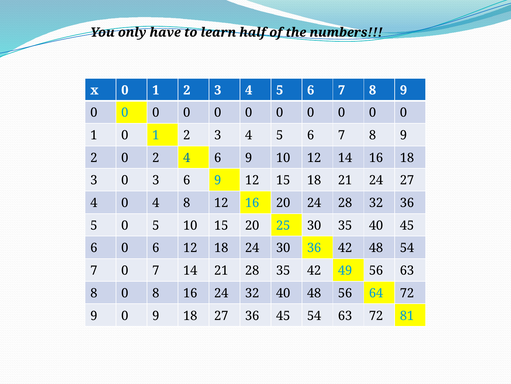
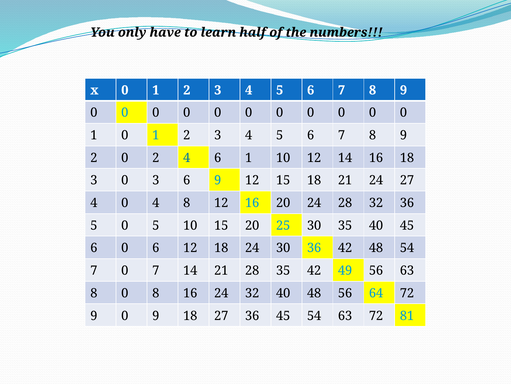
4 6 9: 9 -> 1 (249, 158)
